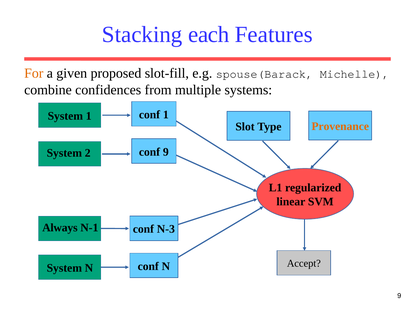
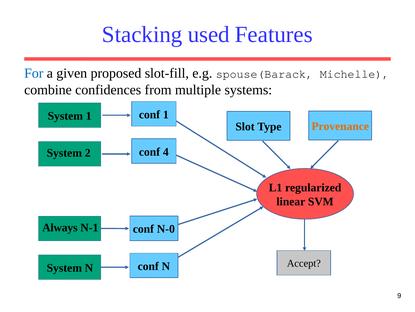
each: each -> used (209, 34)
For colour: orange -> blue (34, 73)
conf 9: 9 -> 4 (166, 151)
N-3: N-3 -> N-0 (166, 229)
